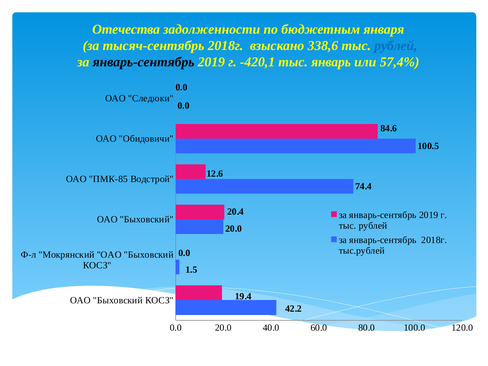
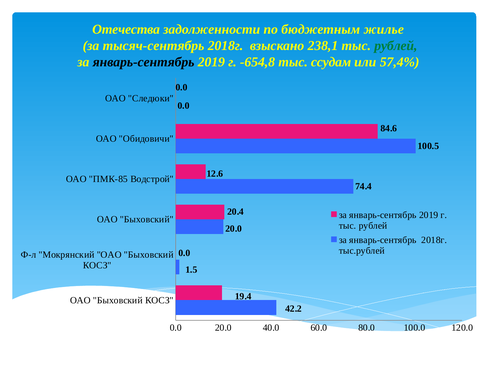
января: января -> жилье (384, 29)
338,6: 338,6 -> 238,1 (323, 46)
рублей colour: blue -> green (396, 46)
-420,1: -420,1 -> -654,8 (257, 62)
январь: январь -> ссудам (331, 62)
